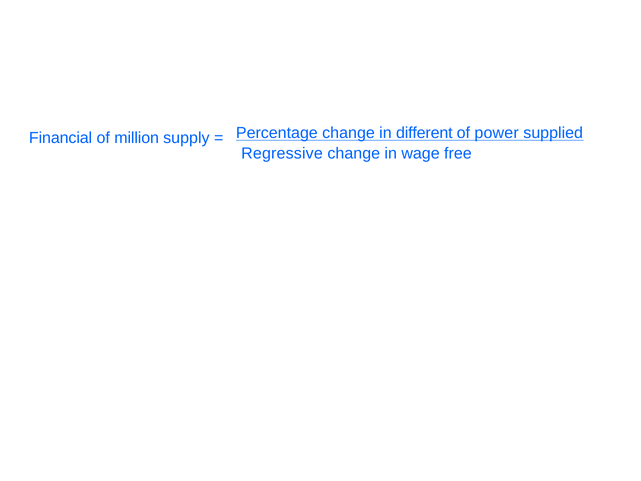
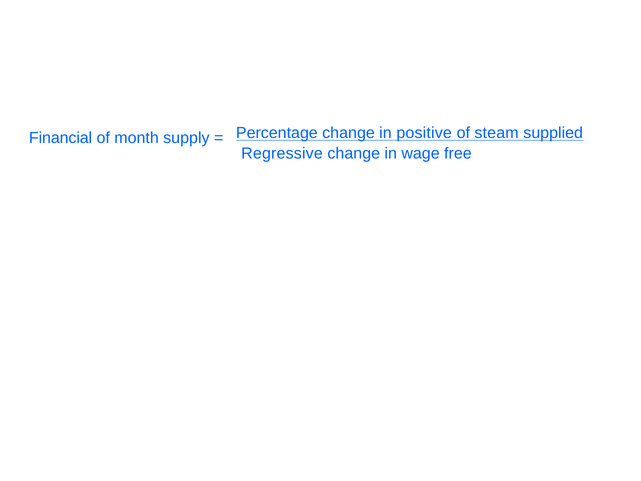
million: million -> month (137, 138)
different: different -> positive (424, 133)
power: power -> steam (497, 133)
